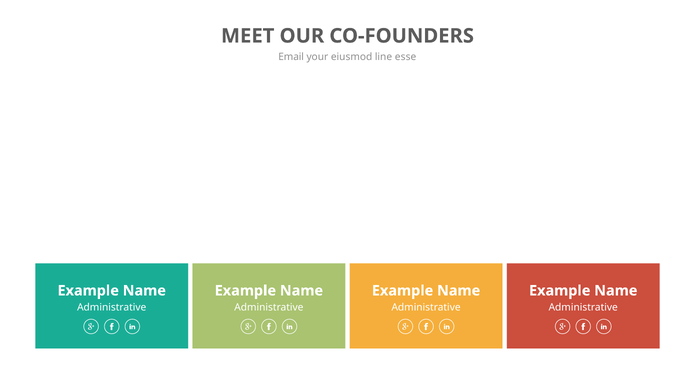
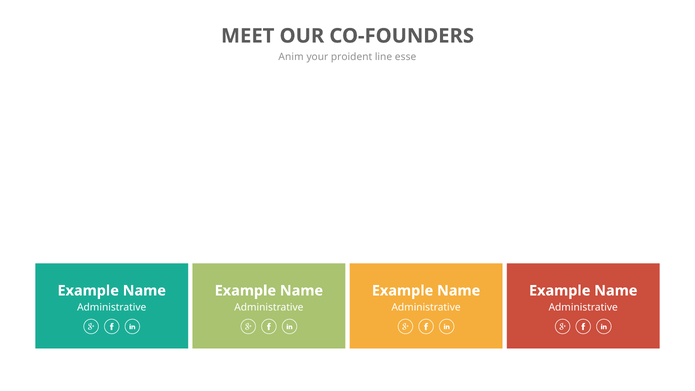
Email: Email -> Anim (291, 57)
eiusmod: eiusmod -> proident (352, 57)
